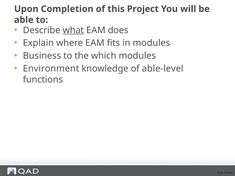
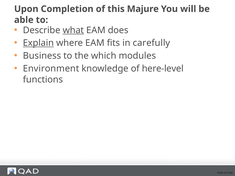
Project: Project -> Majure (143, 9)
Explain underline: none -> present (38, 43)
in modules: modules -> carefully (151, 43)
able-level: able-level -> here-level (163, 69)
